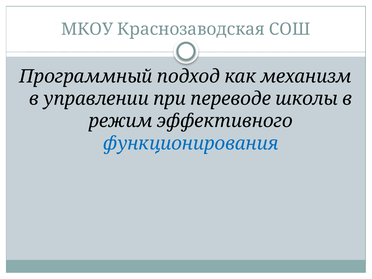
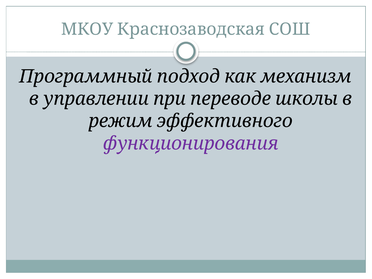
функционирования colour: blue -> purple (191, 143)
